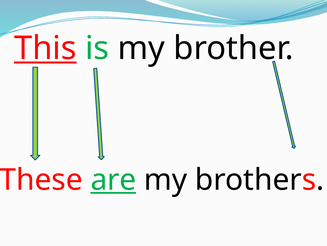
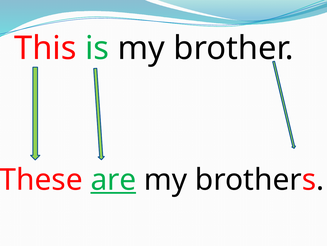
This underline: present -> none (45, 48)
